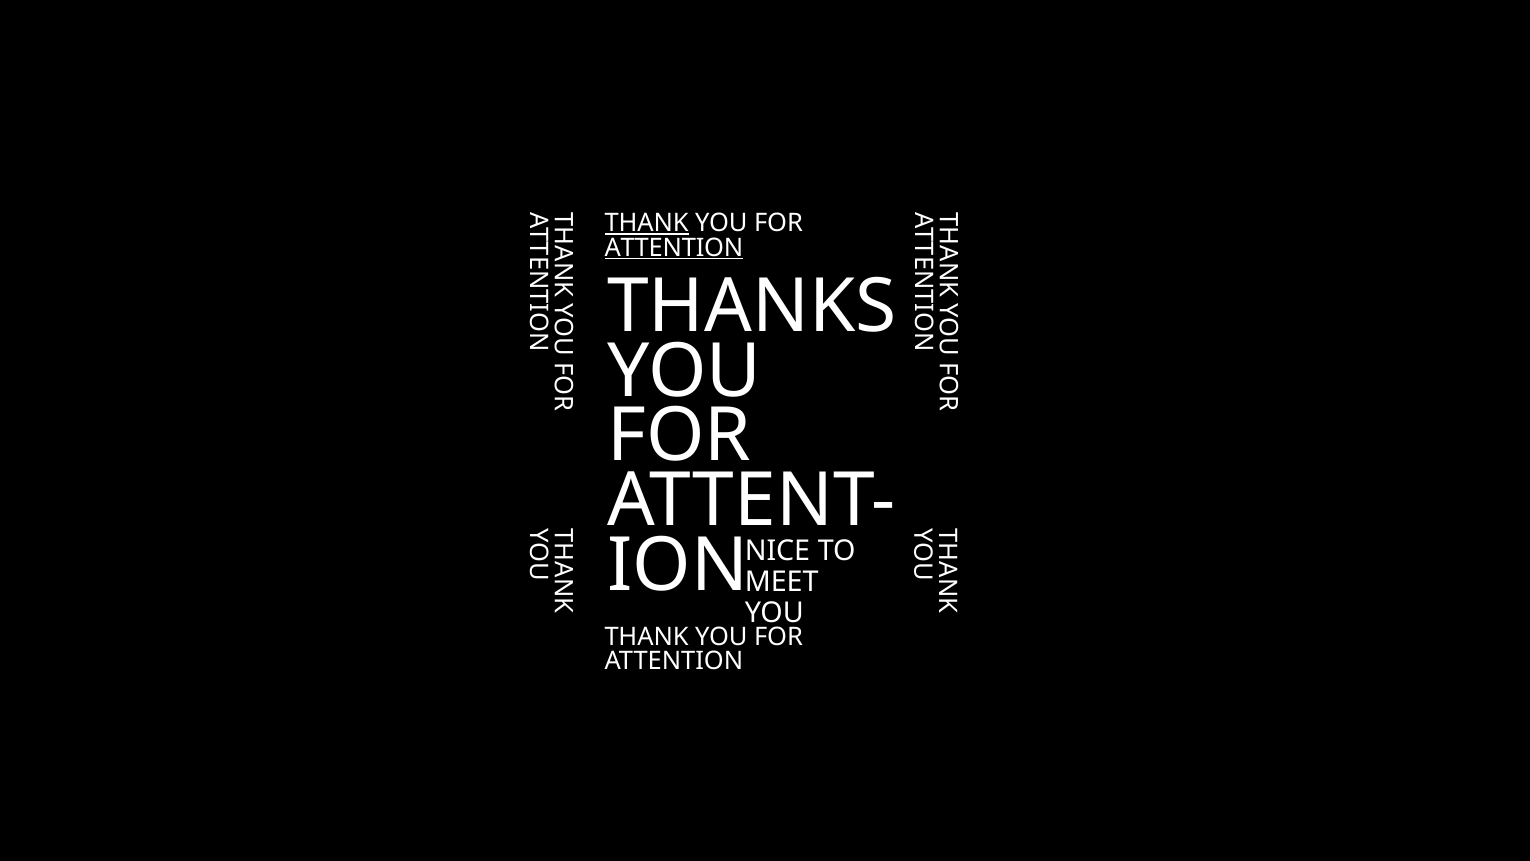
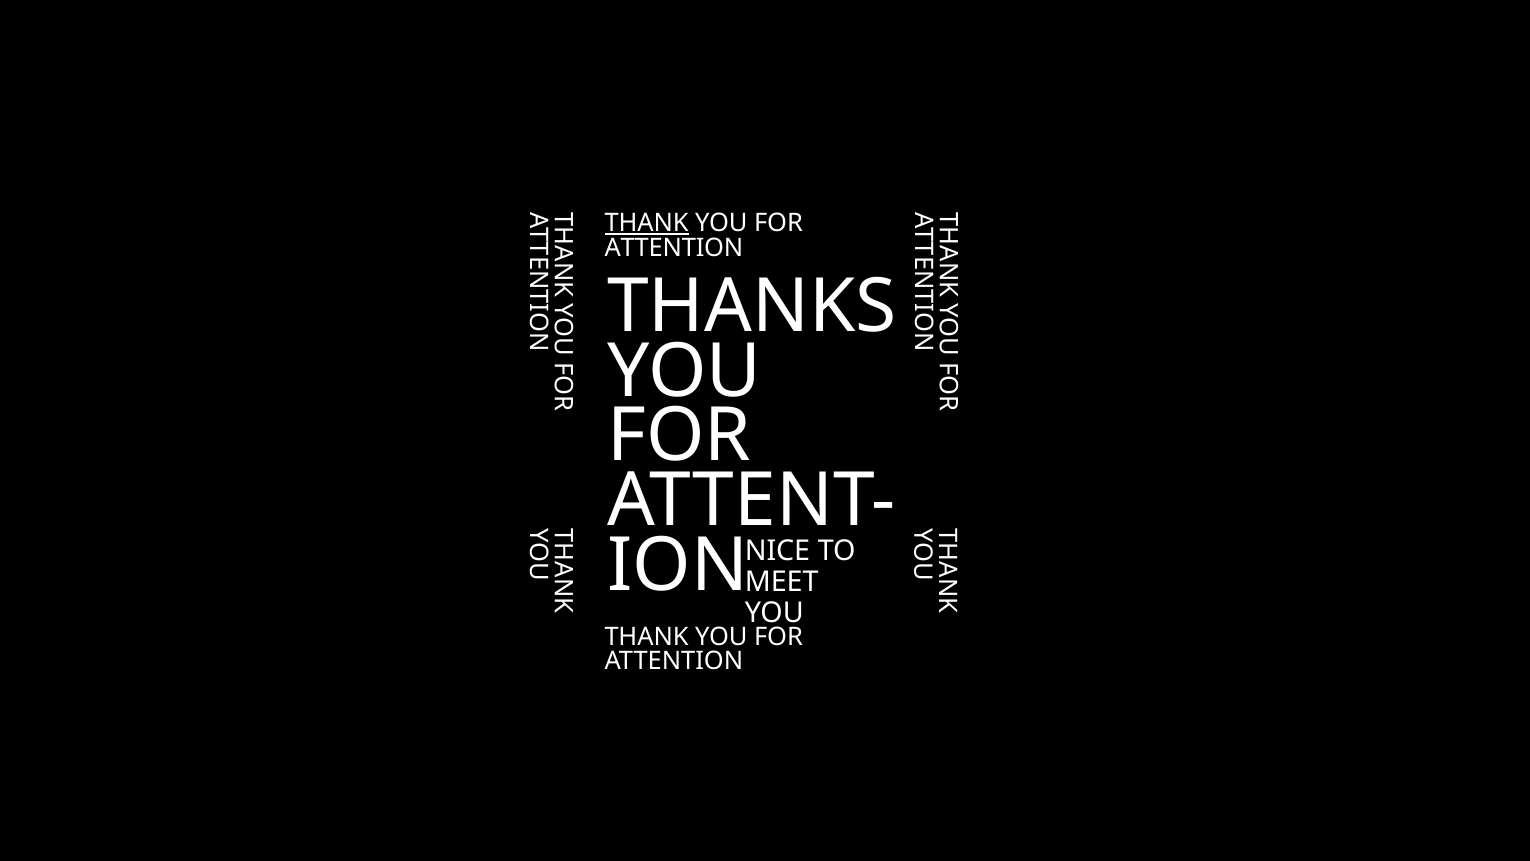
ATTENTION underline: present -> none (674, 248)
